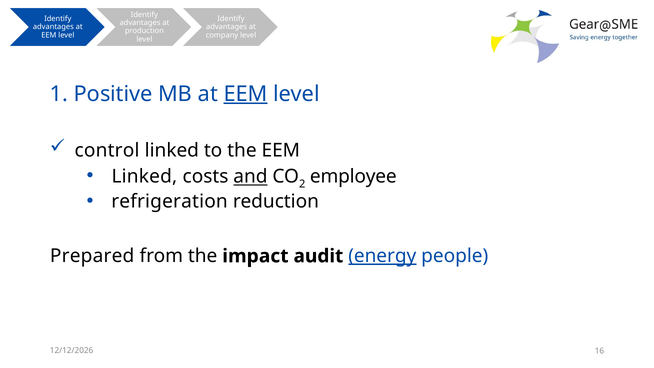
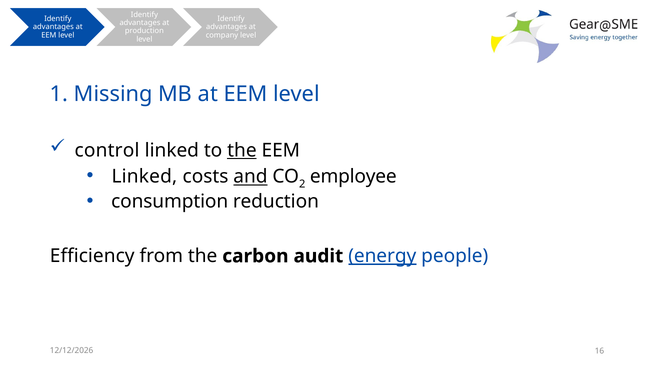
Positive: Positive -> Missing (113, 94)
EEM underline: present -> none (246, 94)
the underline: none -> present (242, 150)
refrigeration: refrigeration -> consumption (170, 201)
Prepared: Prepared -> Efficiency (92, 256)
impact: impact -> carbon (255, 256)
